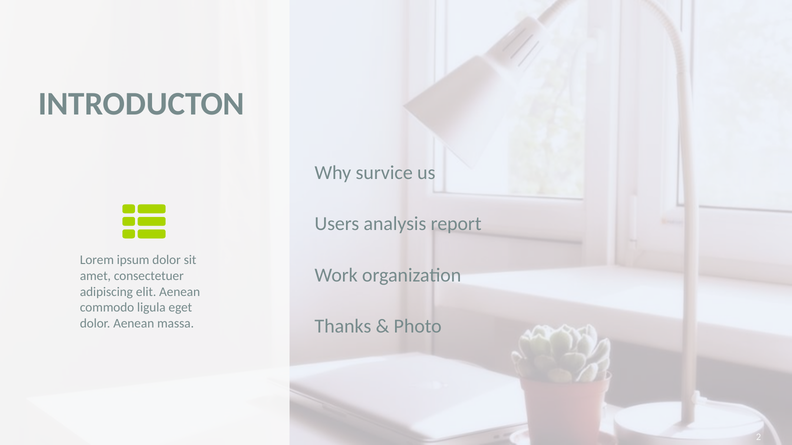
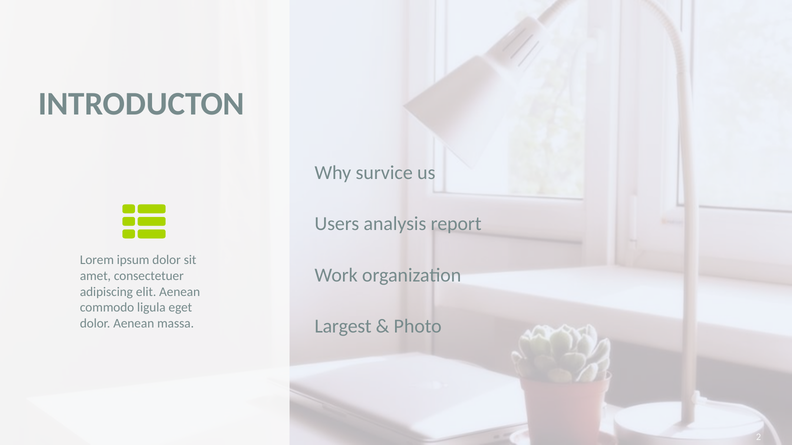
Thanks: Thanks -> Largest (343, 327)
